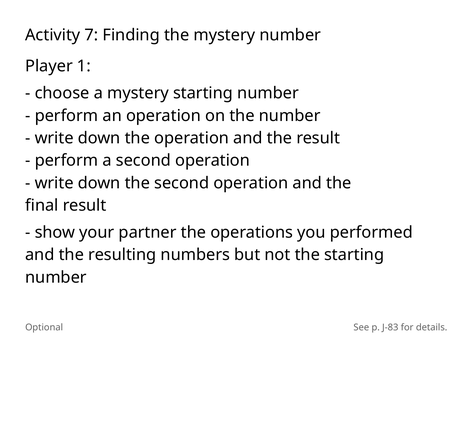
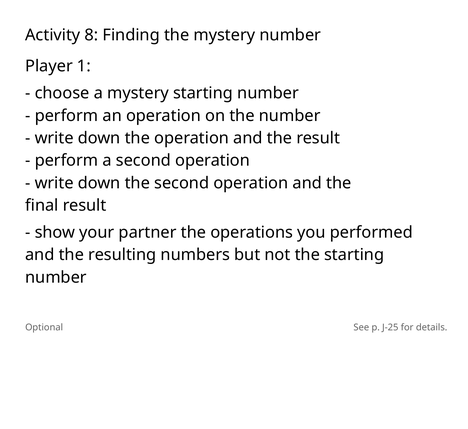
7: 7 -> 8 (91, 35)
J-83: J-83 -> J-25 (390, 327)
